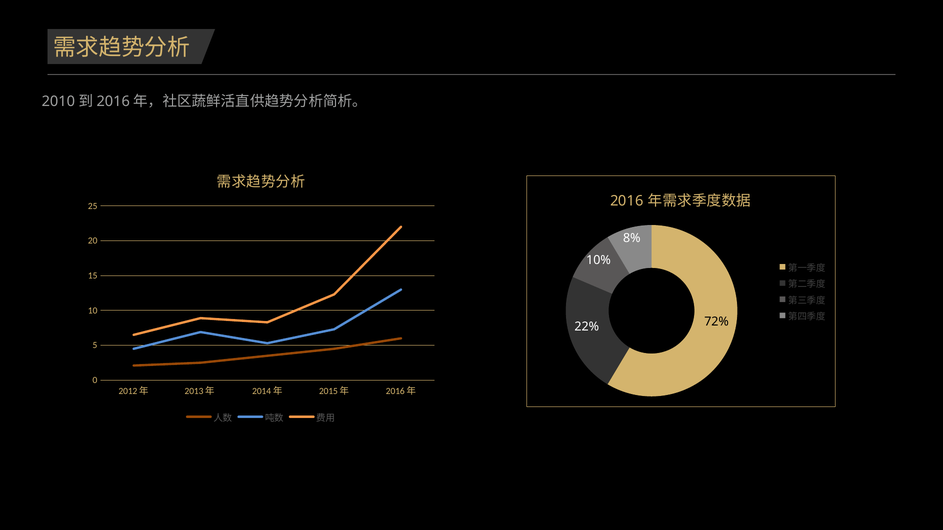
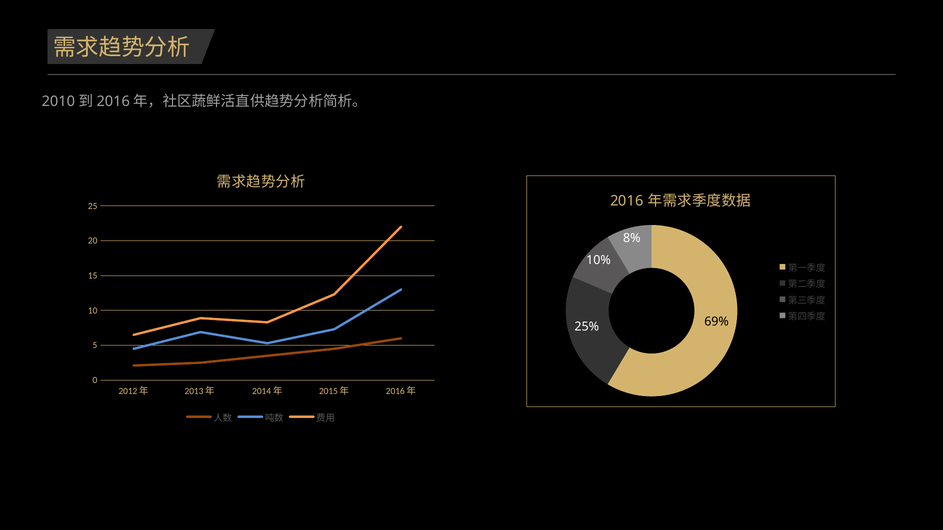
72%: 72% -> 69% (717, 322)
22%: 22% -> 25% (587, 327)
